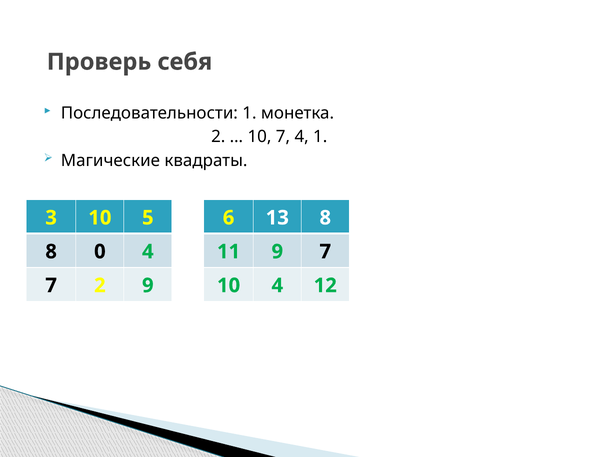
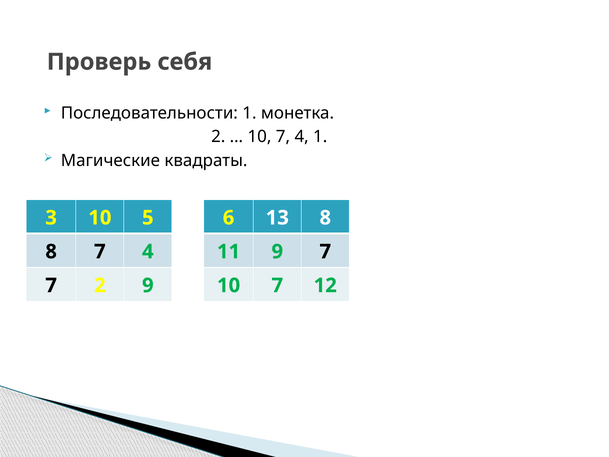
8 0: 0 -> 7 (100, 252)
4: 4 -> 7 (277, 285)
